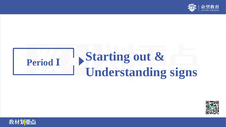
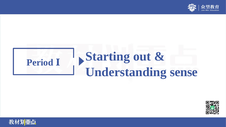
signs: signs -> sense (184, 72)
